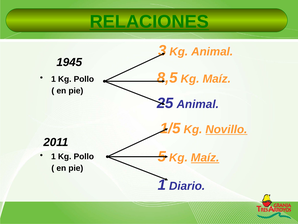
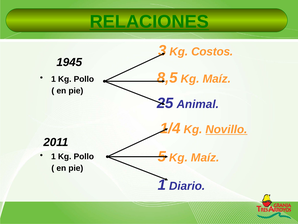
Kg Animal: Animal -> Costos (212, 52)
1/5: 1/5 -> 1/4 (170, 128)
Maíz underline: present -> none (205, 157)
